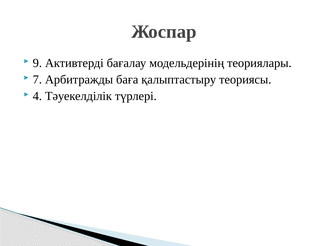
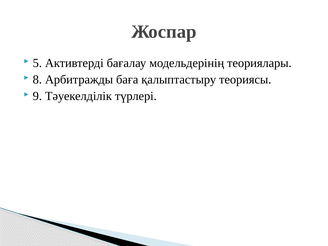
9: 9 -> 5 (37, 63)
7: 7 -> 8 (37, 80)
4: 4 -> 9 (37, 96)
